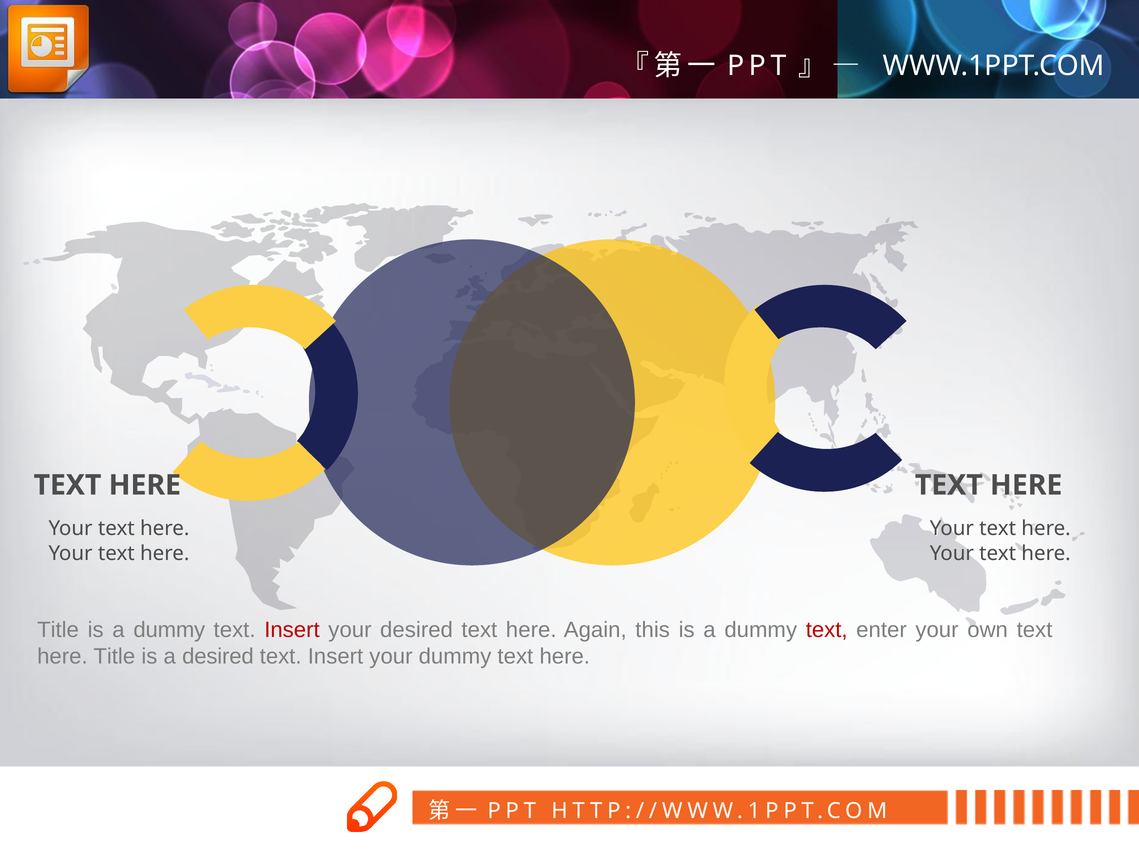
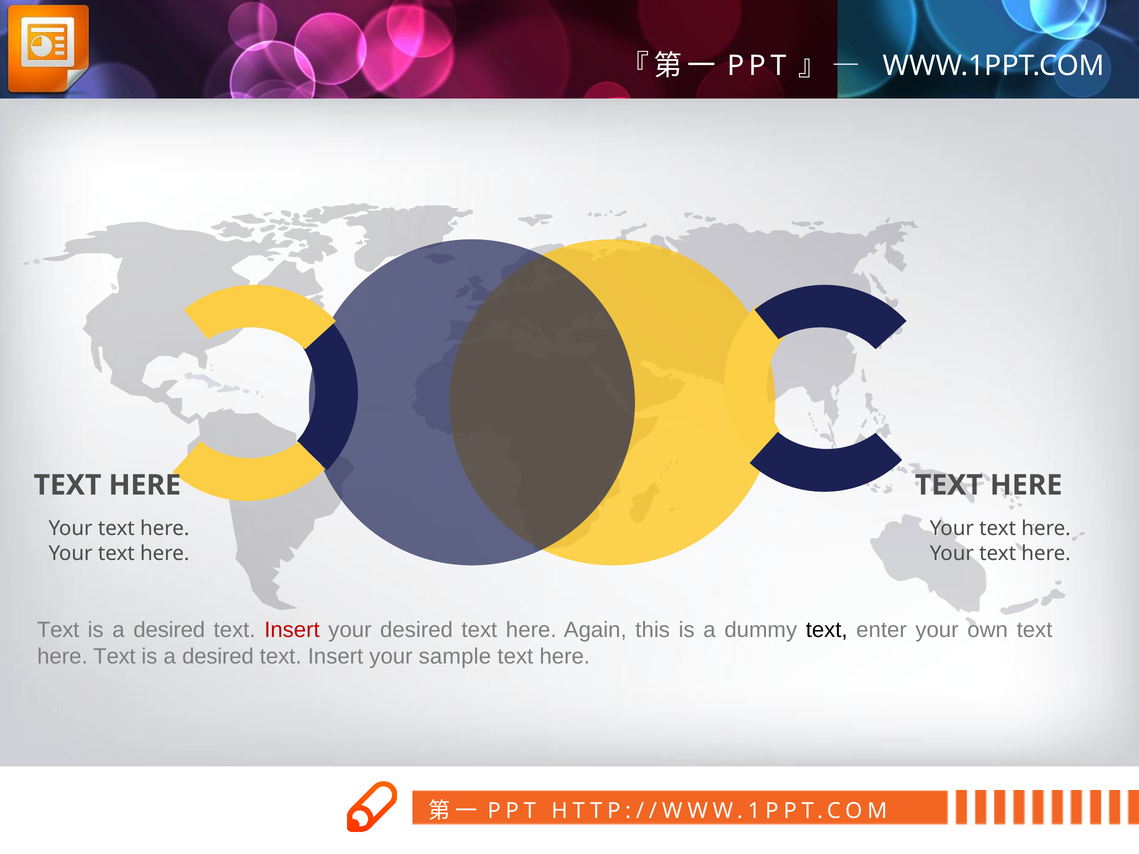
Title: Title -> Text (58, 630)
dummy: dummy -> desired (169, 630)
text colour: red -> black (827, 630)
Title: Title -> Text (114, 657)
your dummy: dummy -> sample (455, 657)
